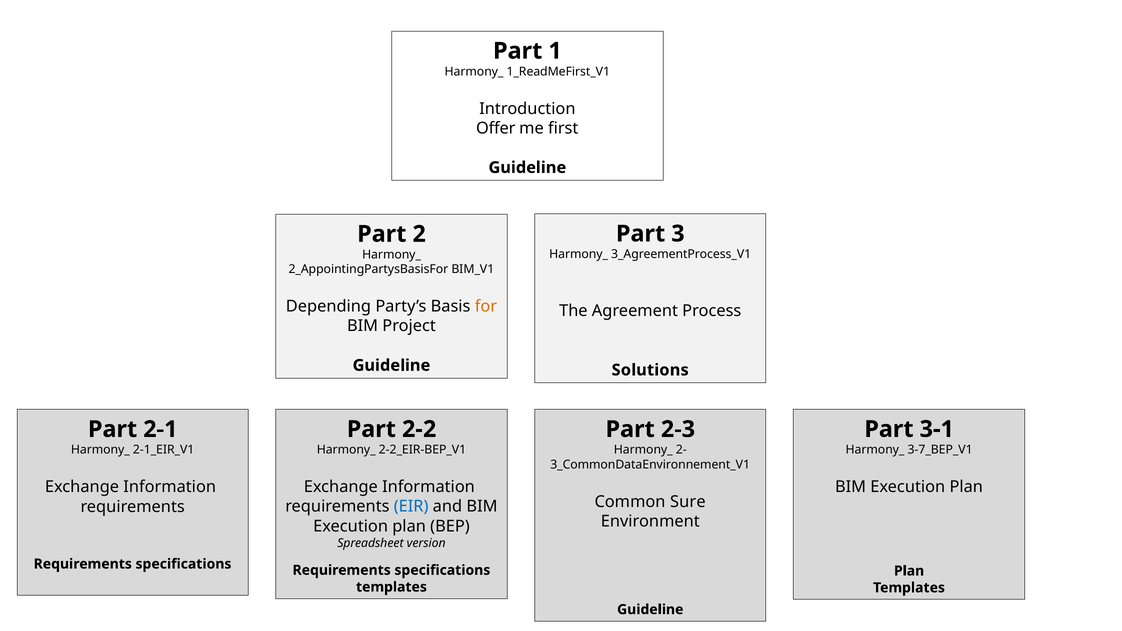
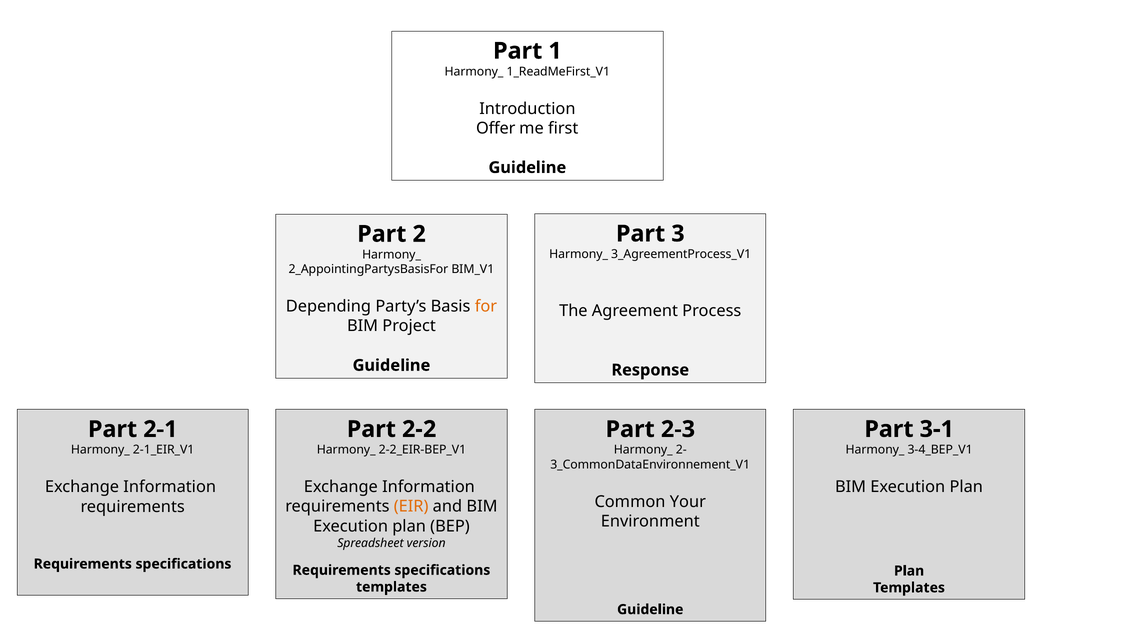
Solutions: Solutions -> Response (650, 370)
3-7_BEP_V1: 3-7_BEP_V1 -> 3-4_BEP_V1 (940, 450)
Sure: Sure -> Your (688, 502)
EIR colour: blue -> orange (411, 507)
